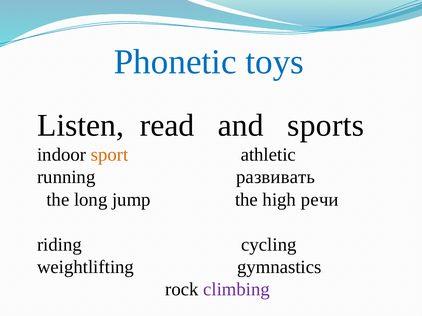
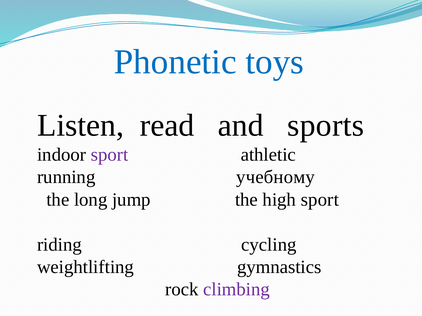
sport colour: orange -> purple (109, 155)
развивать: развивать -> учебному (276, 177)
high речи: речи -> sport (320, 200)
